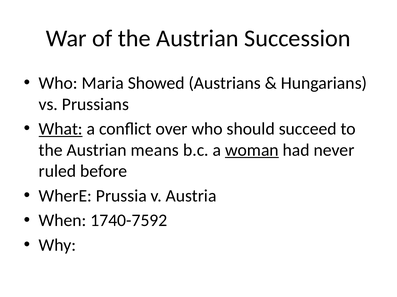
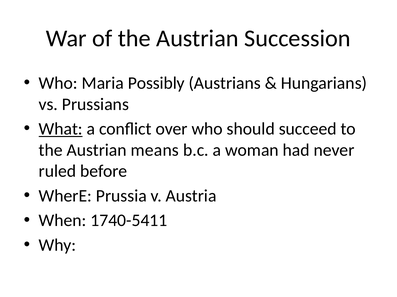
Showed: Showed -> Possibly (156, 83)
woman underline: present -> none (252, 150)
1740-7592: 1740-7592 -> 1740-5411 (129, 221)
